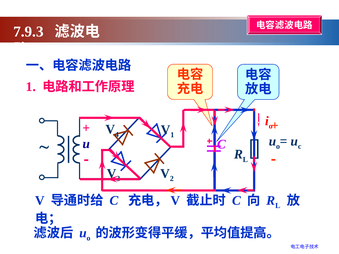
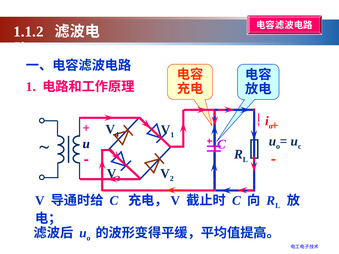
7.9.3: 7.9.3 -> 1.1.2 (28, 32)
